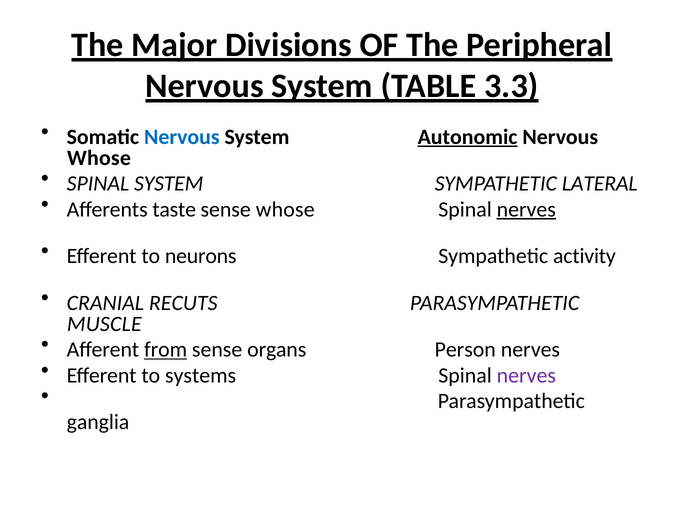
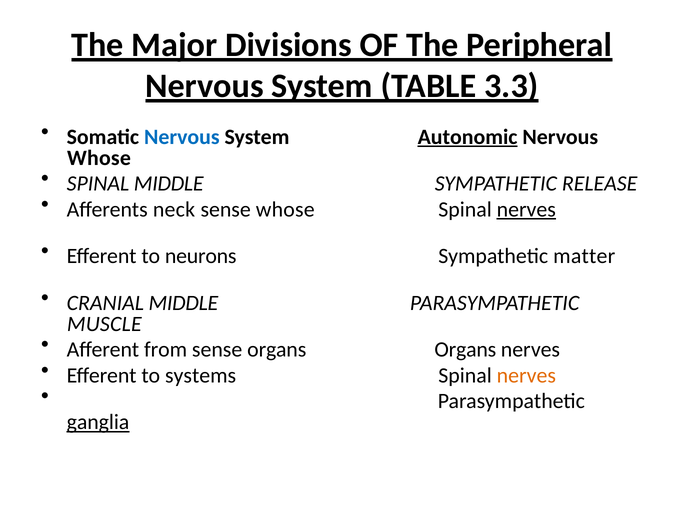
SPINAL SYSTEM: SYSTEM -> MIDDLE (169, 184)
LATERAL: LATERAL -> RELEASE (600, 184)
taste: taste -> neck (174, 209)
activity: activity -> matter (584, 256)
CRANIAL RECUTS: RECUTS -> MIDDLE (183, 303)
from underline: present -> none (166, 350)
organs Person: Person -> Organs (465, 350)
nerves colour: purple -> orange (526, 375)
ganglia underline: none -> present (98, 422)
